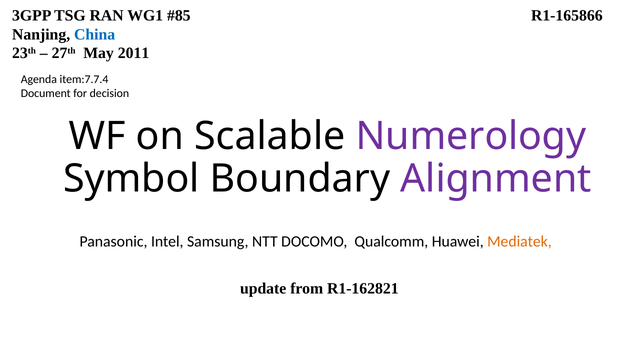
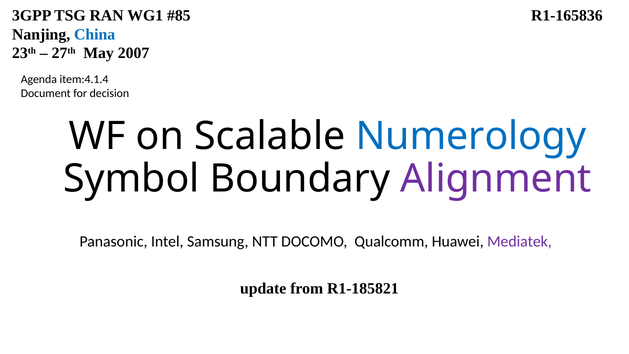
R1-165866: R1-165866 -> R1-165836 (567, 15)
2011: 2011 -> 2007 (134, 53)
item:7.7.4: item:7.7.4 -> item:4.1.4 (84, 79)
Numerology colour: purple -> blue (471, 136)
Mediatek colour: orange -> purple (519, 241)
R1-162821: R1-162821 -> R1-185821 (363, 288)
